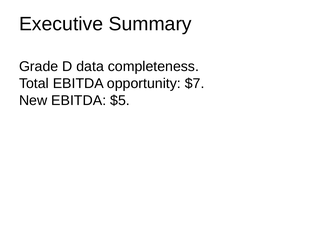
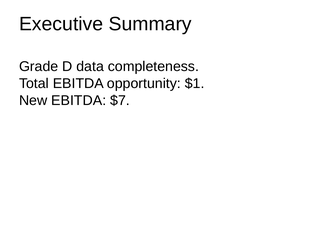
$7: $7 -> $1 (195, 84)
$5: $5 -> $7 (120, 101)
